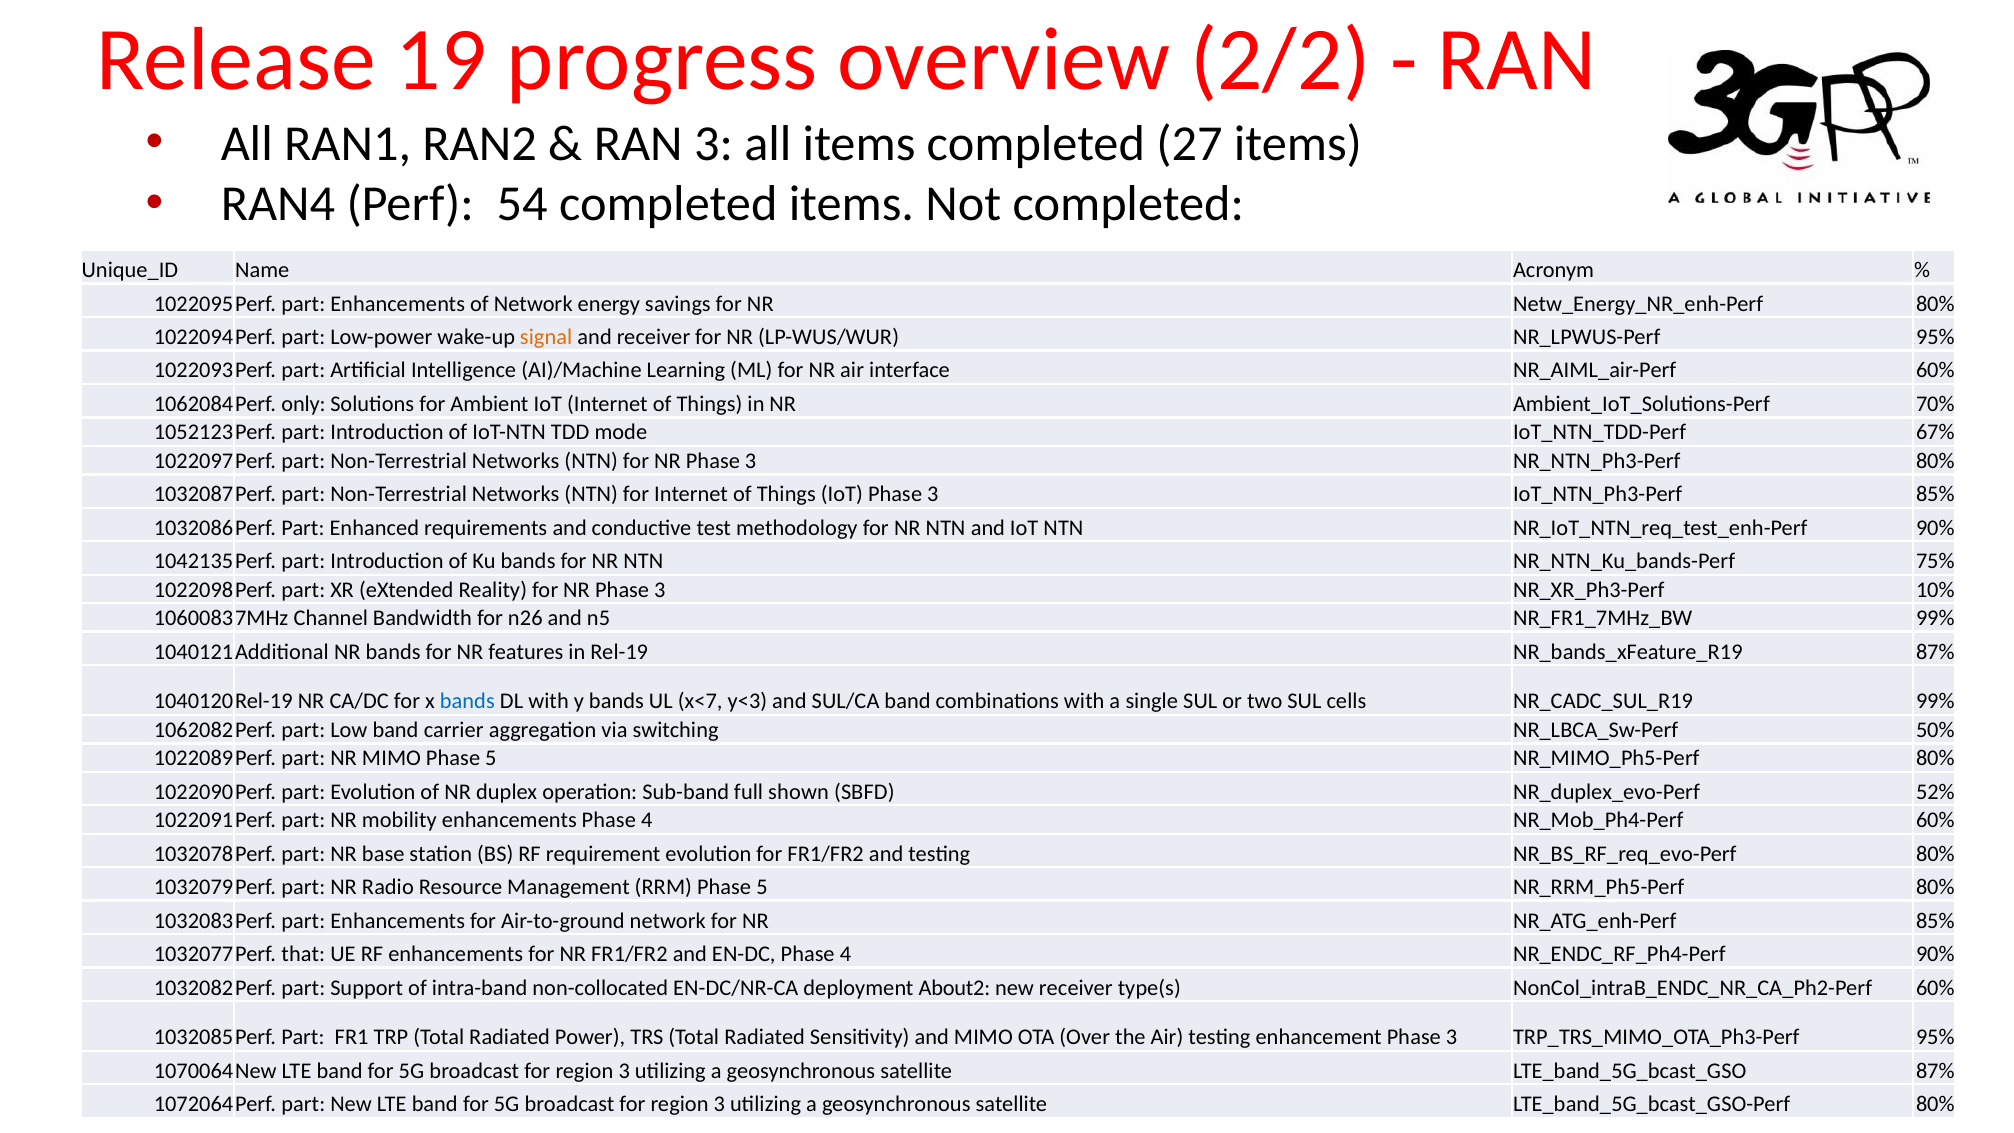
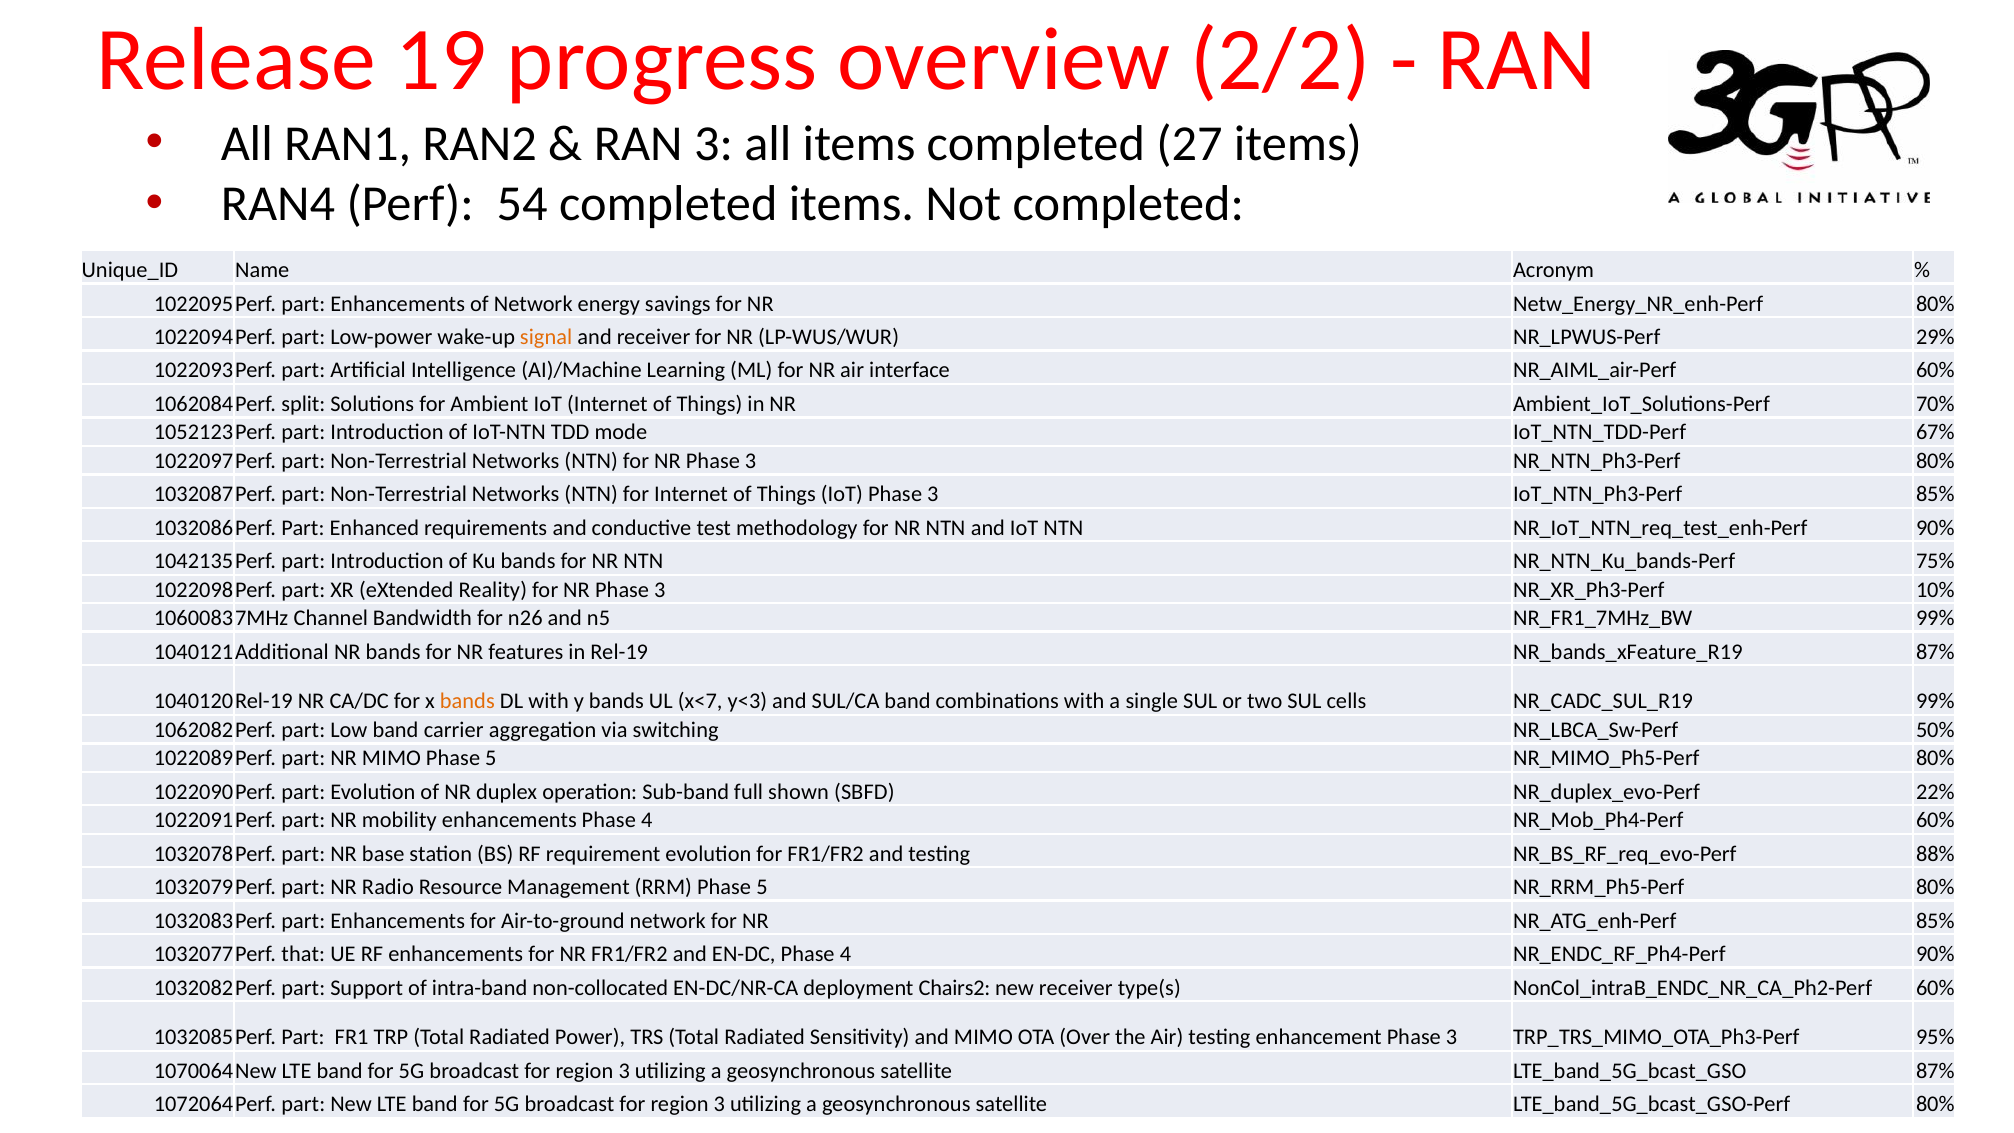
95%: 95% -> 29% (1935, 337)
only: only -> split (303, 404)
bands colour: blue -> orange (467, 701)
52%: 52% -> 22% (1935, 792)
80%: 80% -> 88% (1935, 854)
About2: About2 -> Chairs2 (954, 988)
